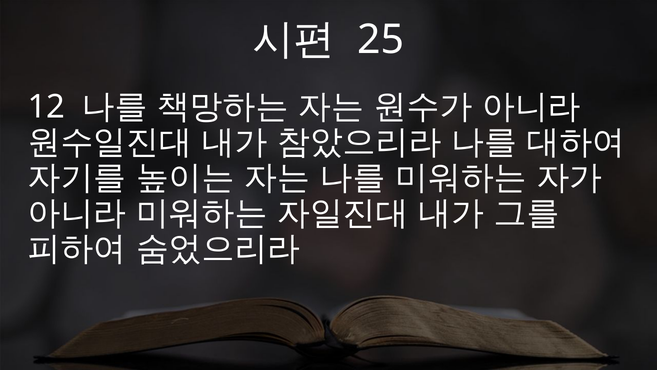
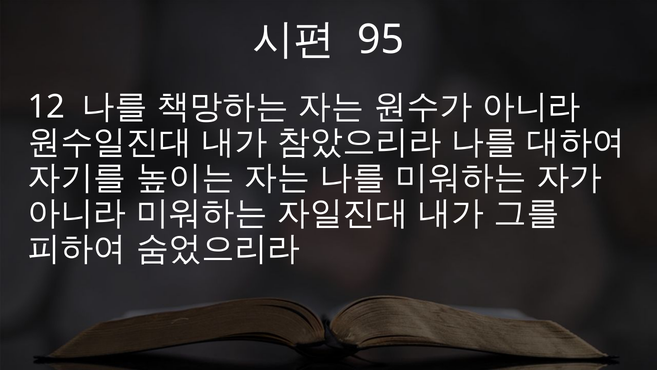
25: 25 -> 95 (381, 40)
